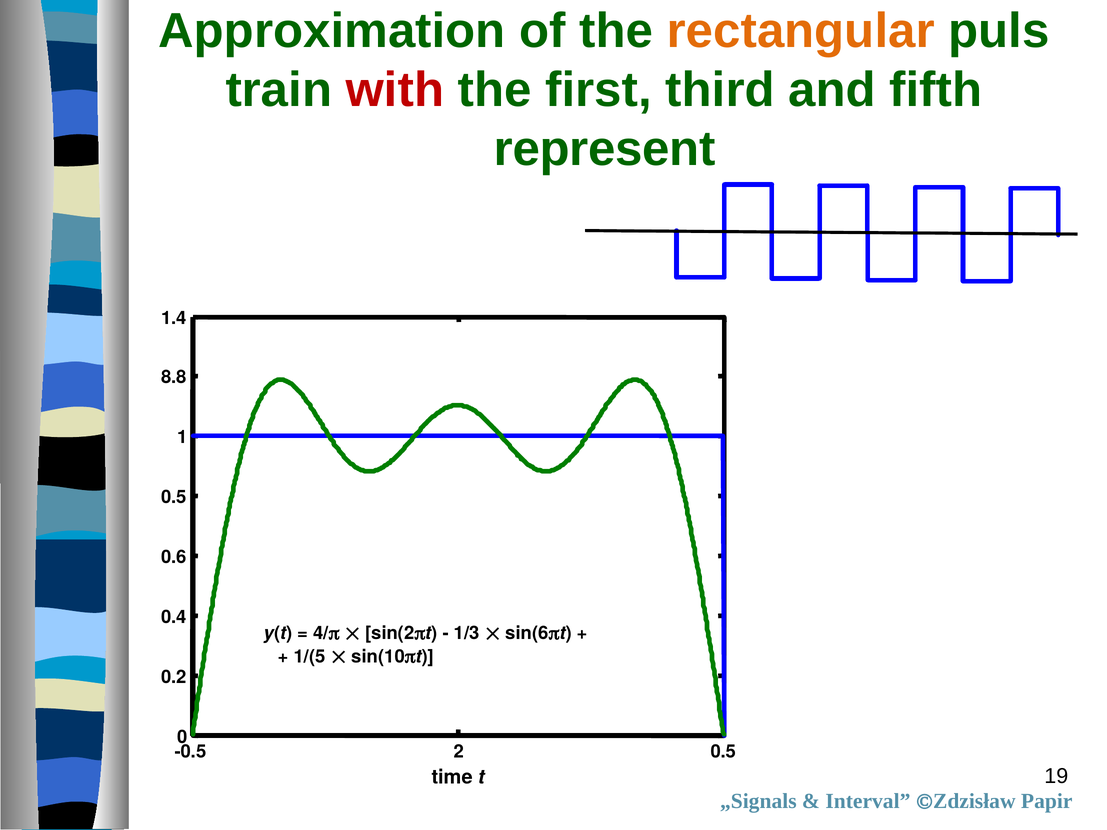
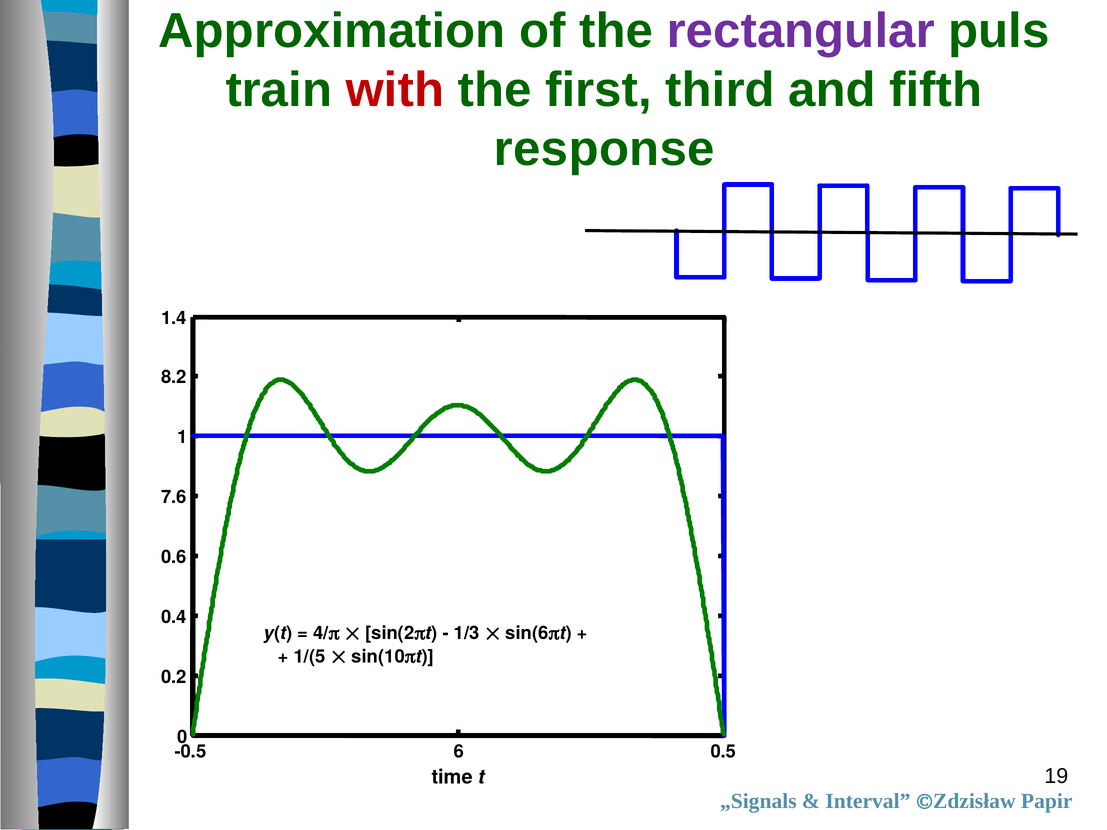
rectangular colour: orange -> purple (801, 31)
represent: represent -> response (604, 149)
8.8: 8.8 -> 8.2 (174, 377)
0.5: 0.5 -> 7.6 (174, 497)
2: 2 -> 6 (459, 752)
